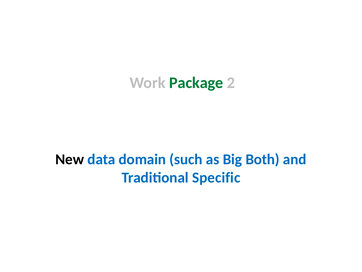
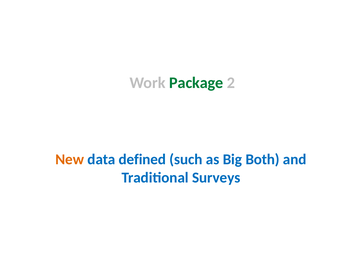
New colour: black -> orange (70, 159)
domain: domain -> defined (142, 159)
Specific: Specific -> Surveys (216, 177)
